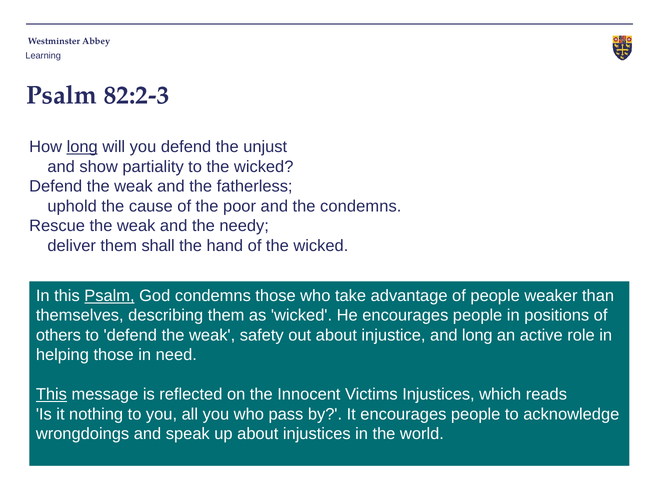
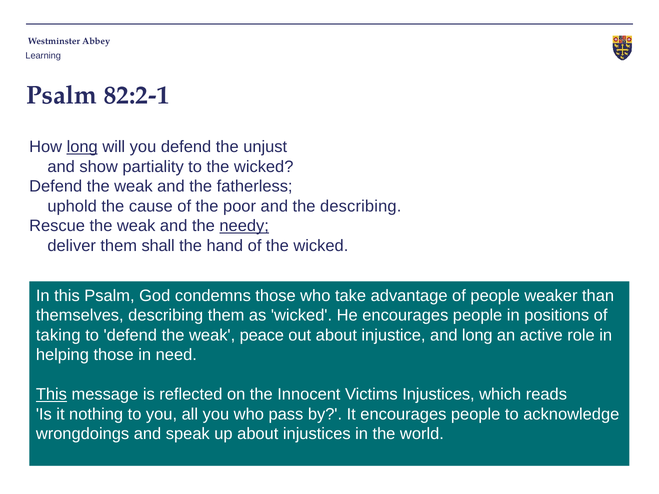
82:2-3: 82:2-3 -> 82:2-1 (137, 96)
the condemns: condemns -> describing (361, 206)
needy underline: none -> present (244, 226)
Psalm underline: present -> none (109, 296)
others: others -> taking (58, 335)
safety: safety -> peace (262, 335)
